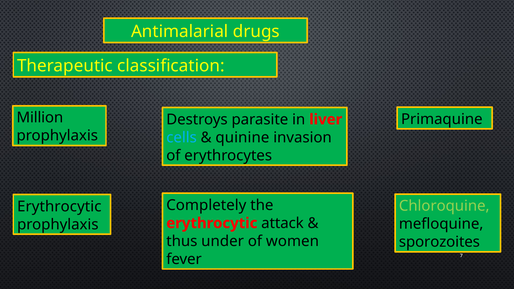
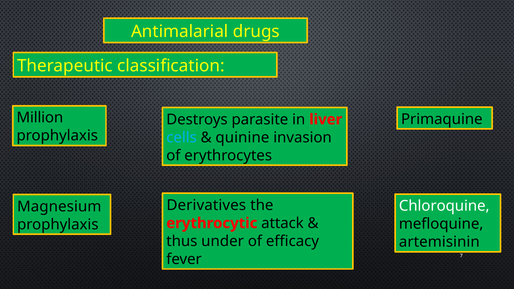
Completely: Completely -> Derivatives (206, 205)
Chloroquine colour: light green -> white (444, 206)
Erythrocytic: Erythrocytic -> Magnesium (59, 207)
women: women -> efficacy (293, 241)
sporozoites: sporozoites -> artemisinin (439, 242)
